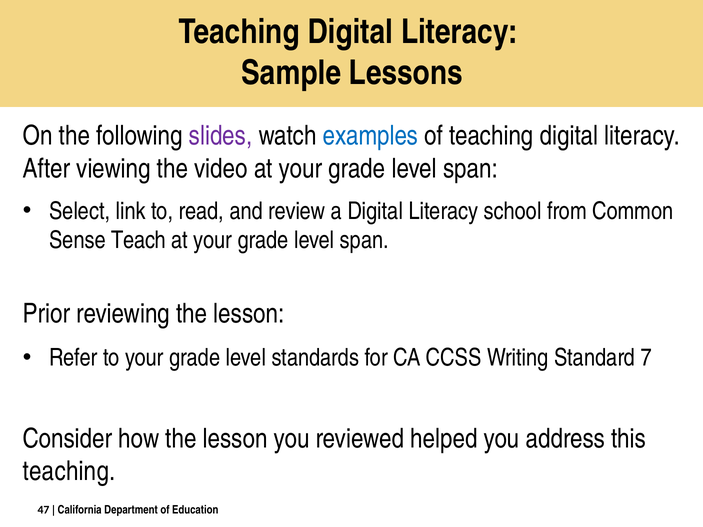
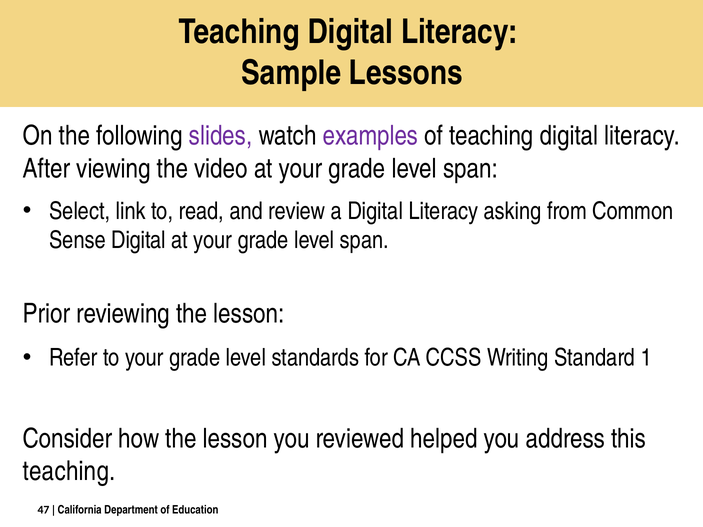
examples colour: blue -> purple (371, 136)
school: school -> asking (513, 211)
Sense Teach: Teach -> Digital (139, 240)
7: 7 -> 1 (646, 358)
